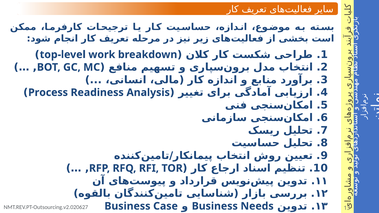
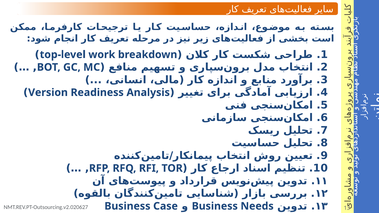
Process: Process -> Version (48, 93)
